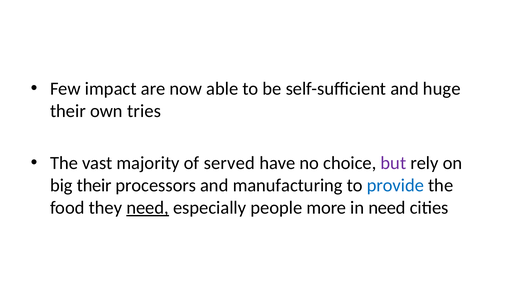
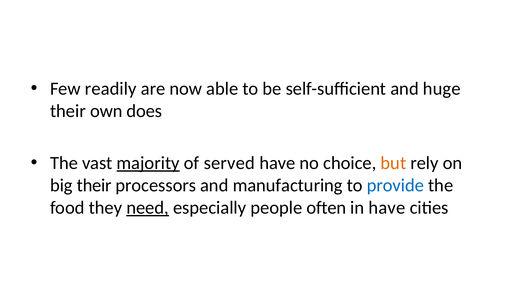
impact: impact -> readily (111, 89)
tries: tries -> does (144, 111)
majority underline: none -> present (148, 163)
but colour: purple -> orange (393, 163)
more: more -> often (326, 207)
in need: need -> have (387, 207)
